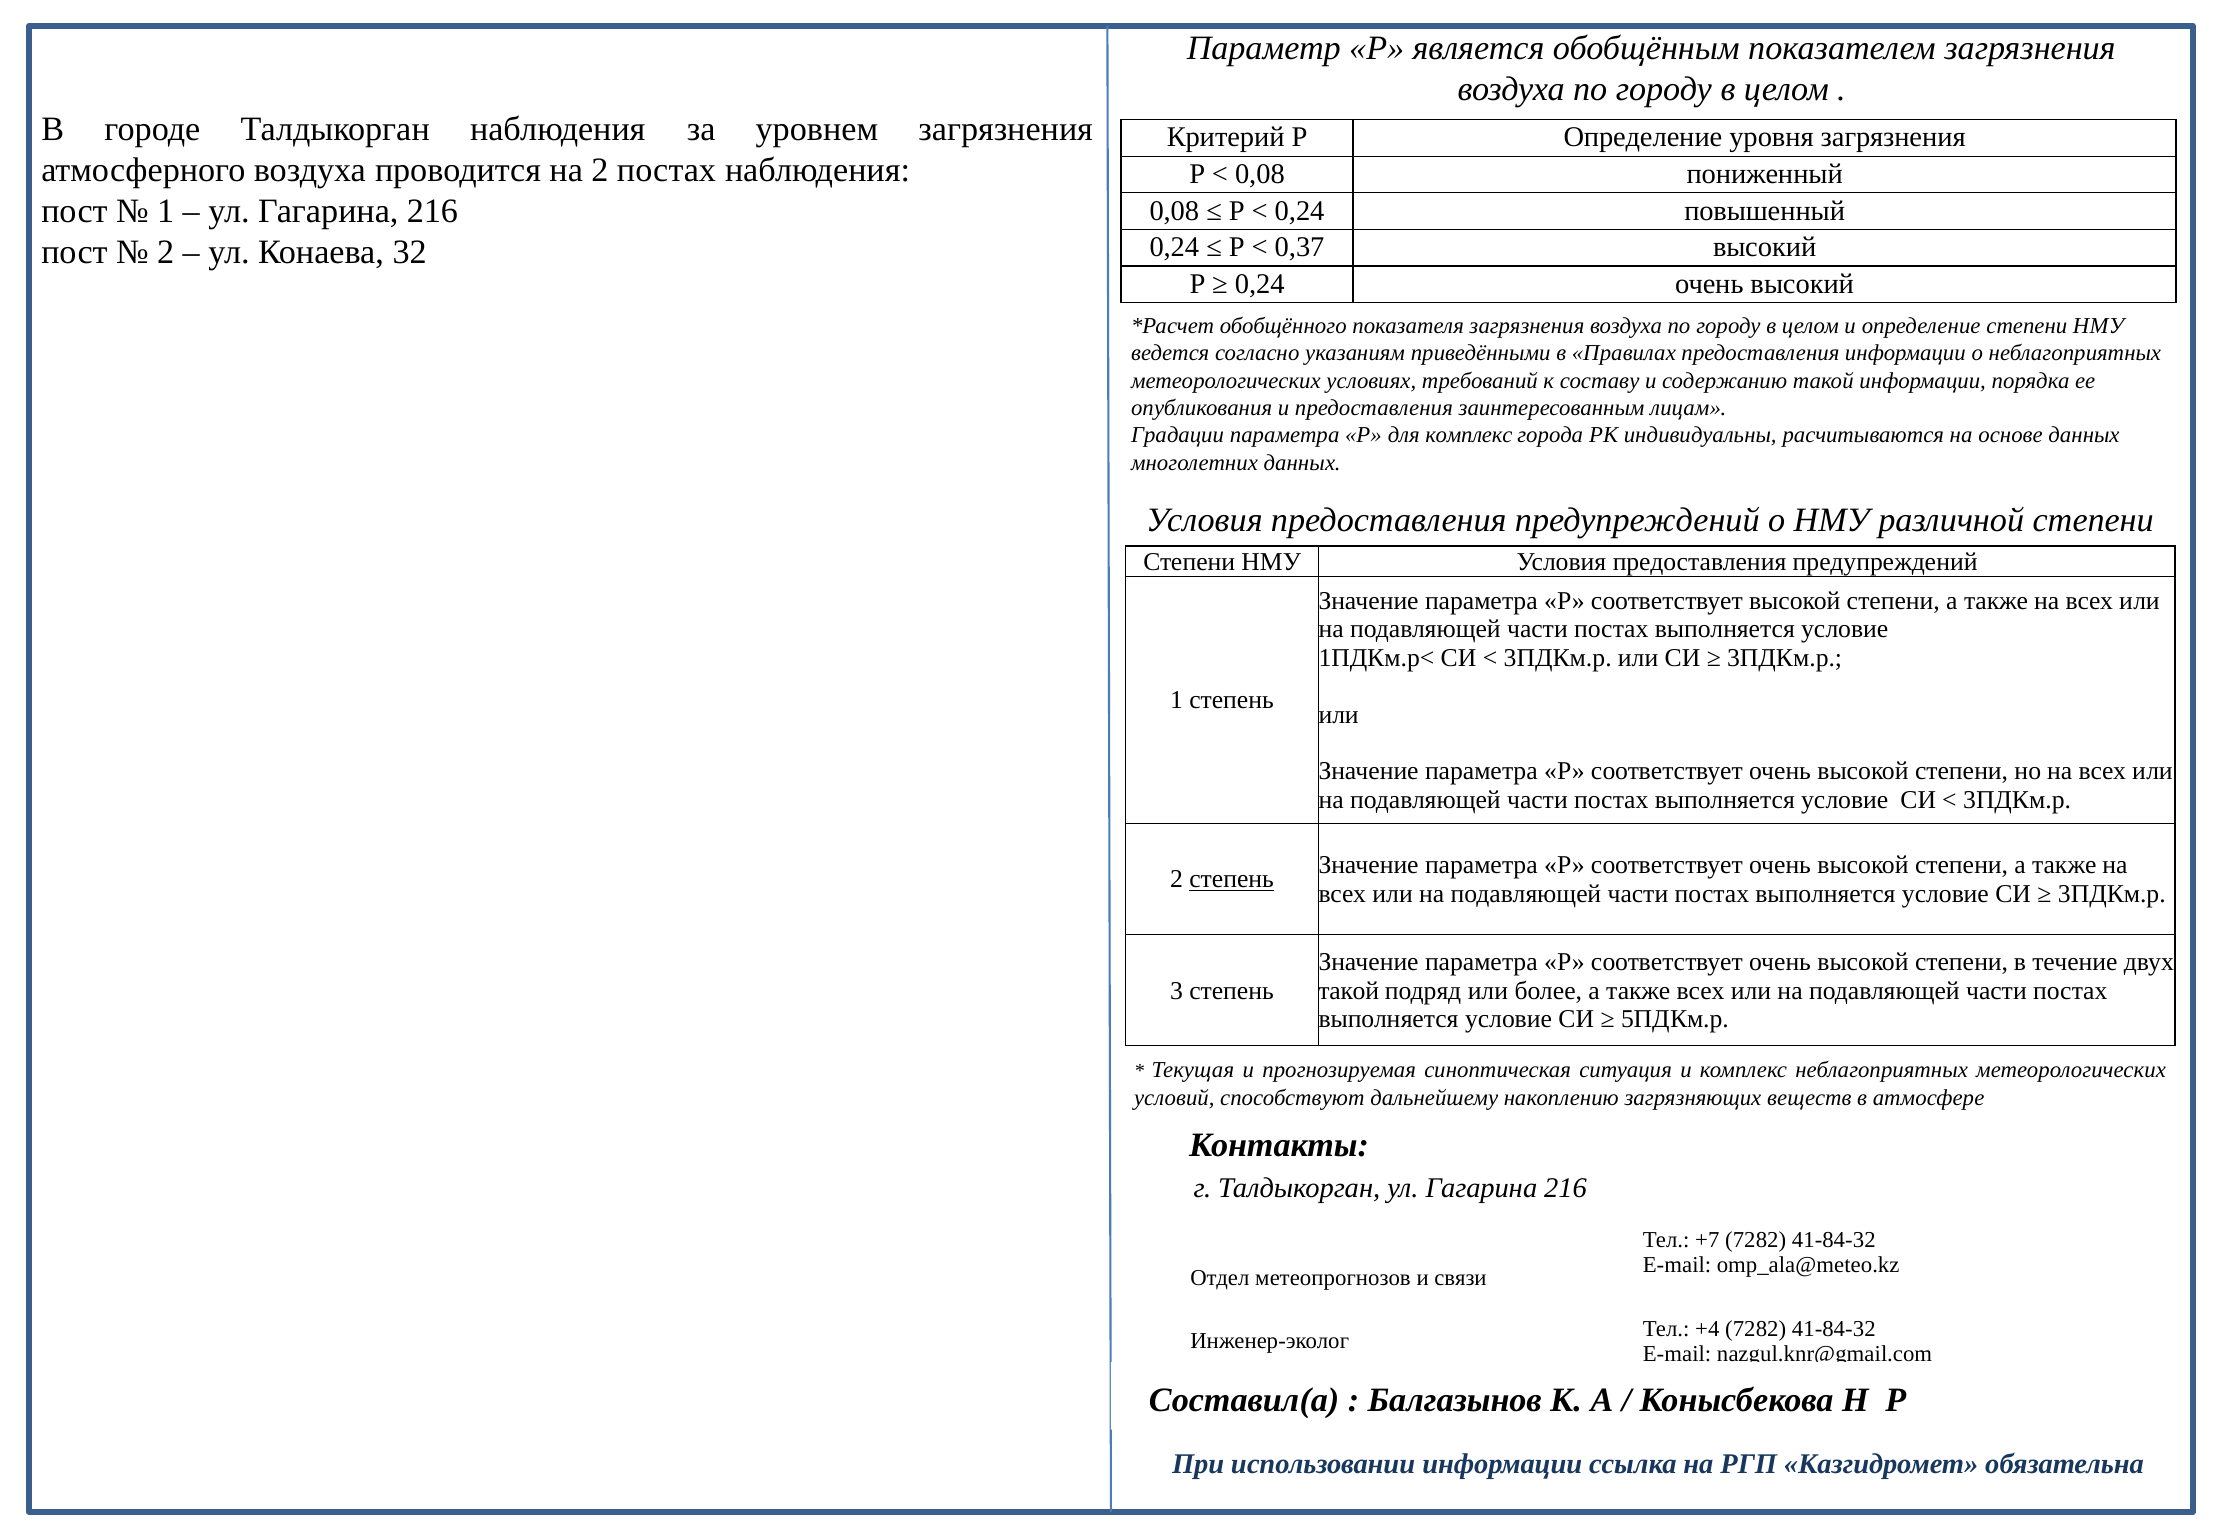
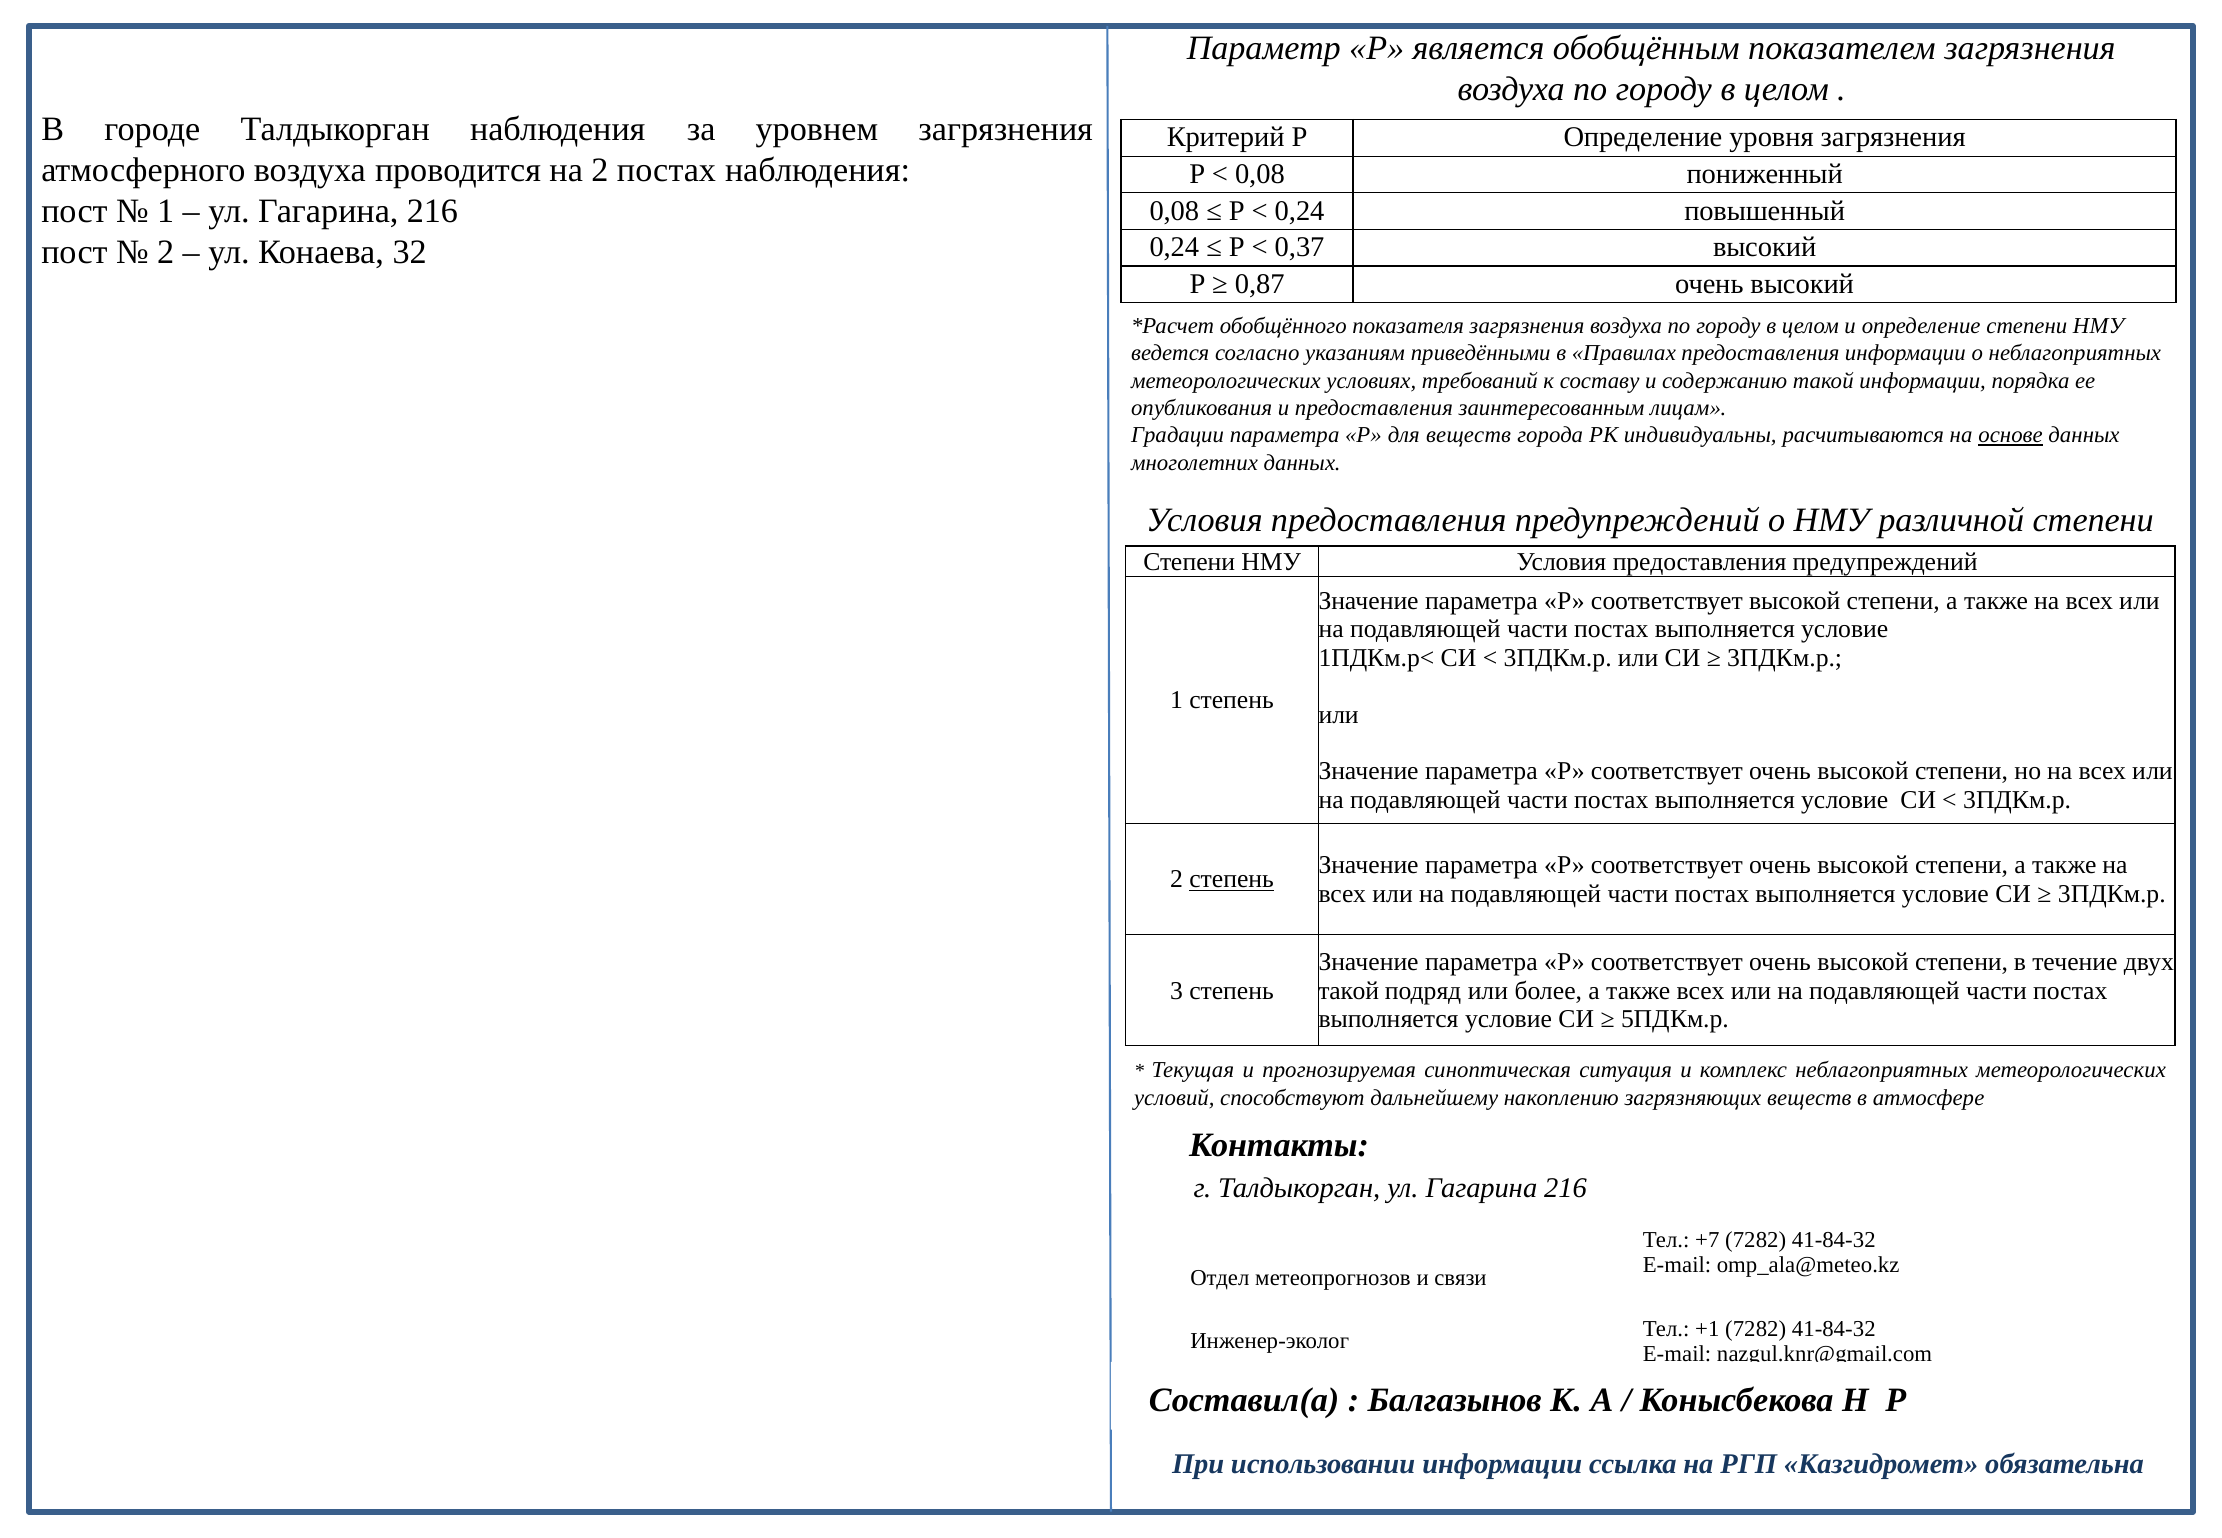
0,24: 0,24 -> 0,87 (1260, 284)
для комплекс: комплекс -> веществ (1469, 435)
основе underline: none -> present (2011, 435)
+4: +4 -> +1 (1707, 1329)
